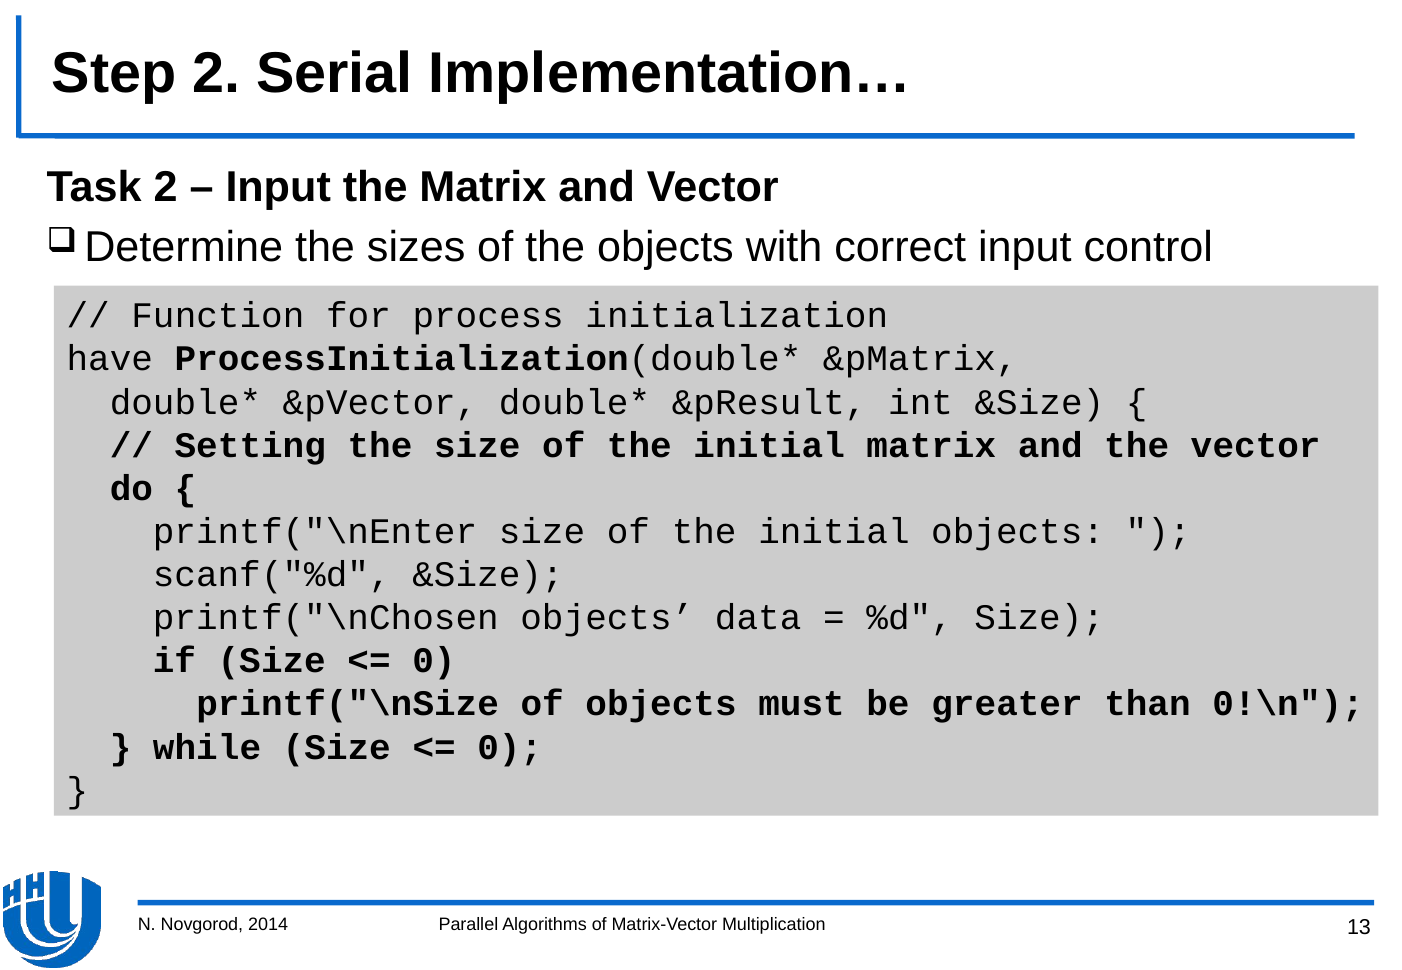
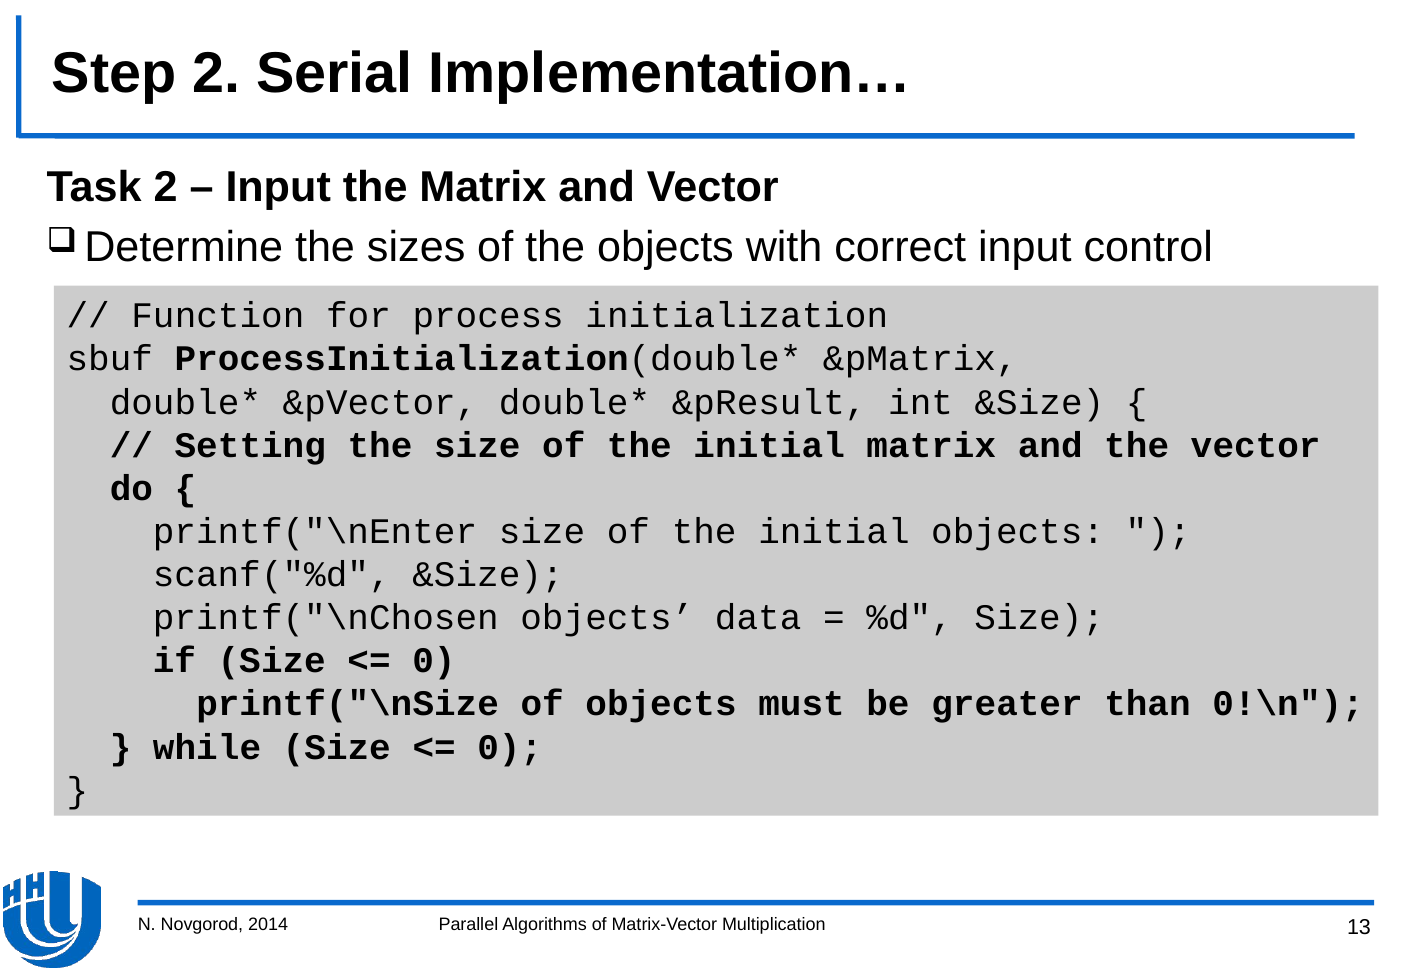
have: have -> sbuf (110, 359)
